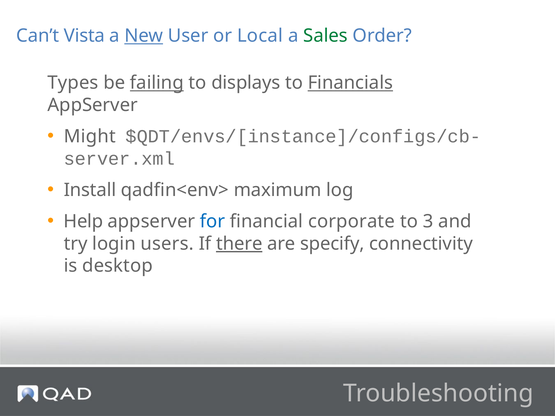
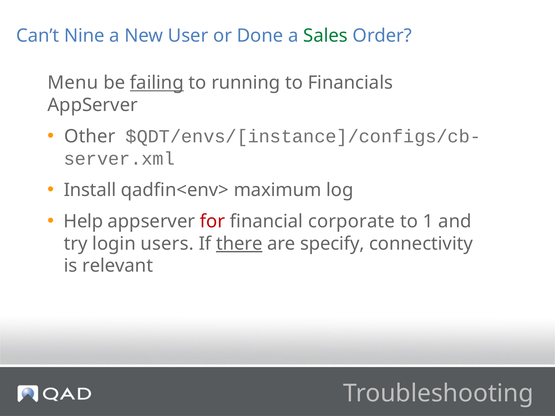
Vista: Vista -> Nine (84, 36)
New underline: present -> none (144, 36)
Local: Local -> Done (260, 36)
Types: Types -> Menu (73, 83)
displays: displays -> running (246, 83)
Financials underline: present -> none (350, 83)
Might: Might -> Other (90, 137)
for colour: blue -> red (212, 222)
3: 3 -> 1 (428, 222)
desktop: desktop -> relevant (118, 266)
